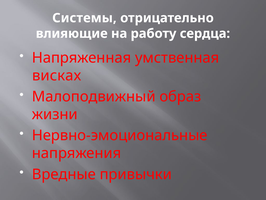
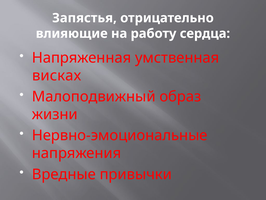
Системы: Системы -> Запястья (84, 18)
